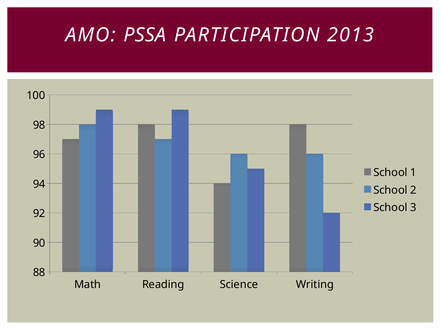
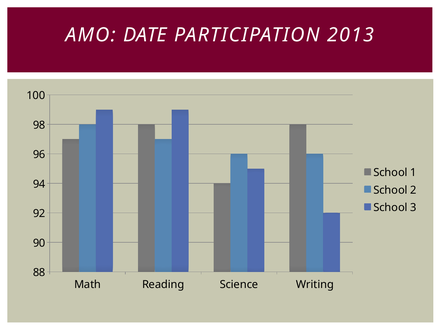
PSSA: PSSA -> DATE (145, 35)
